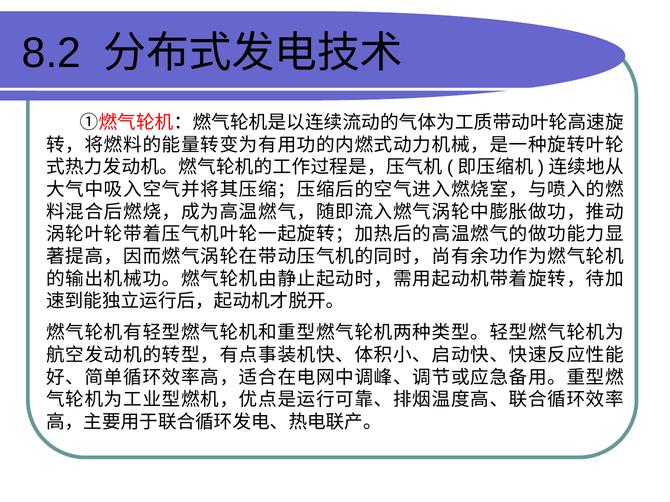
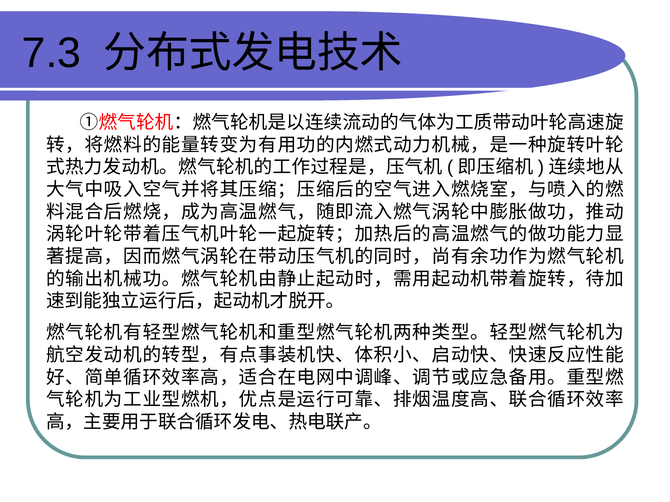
8.2: 8.2 -> 7.3 (52, 53)
